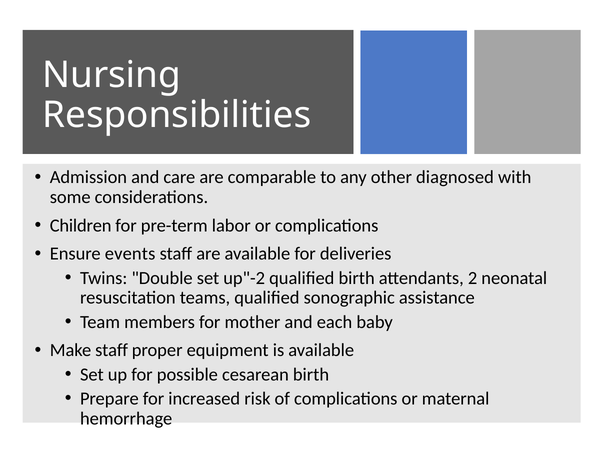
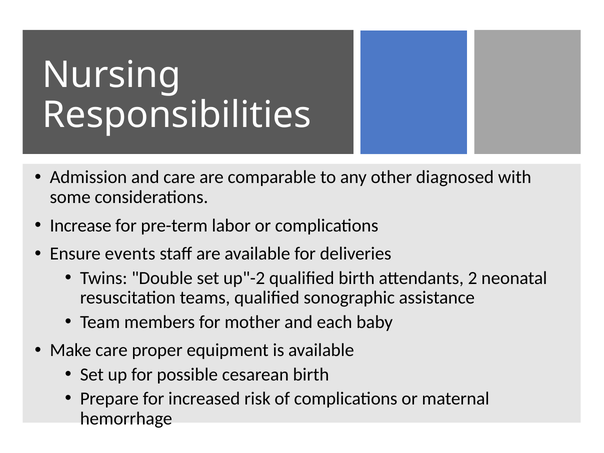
Children: Children -> Increase (81, 226)
Make staff: staff -> care (111, 350)
